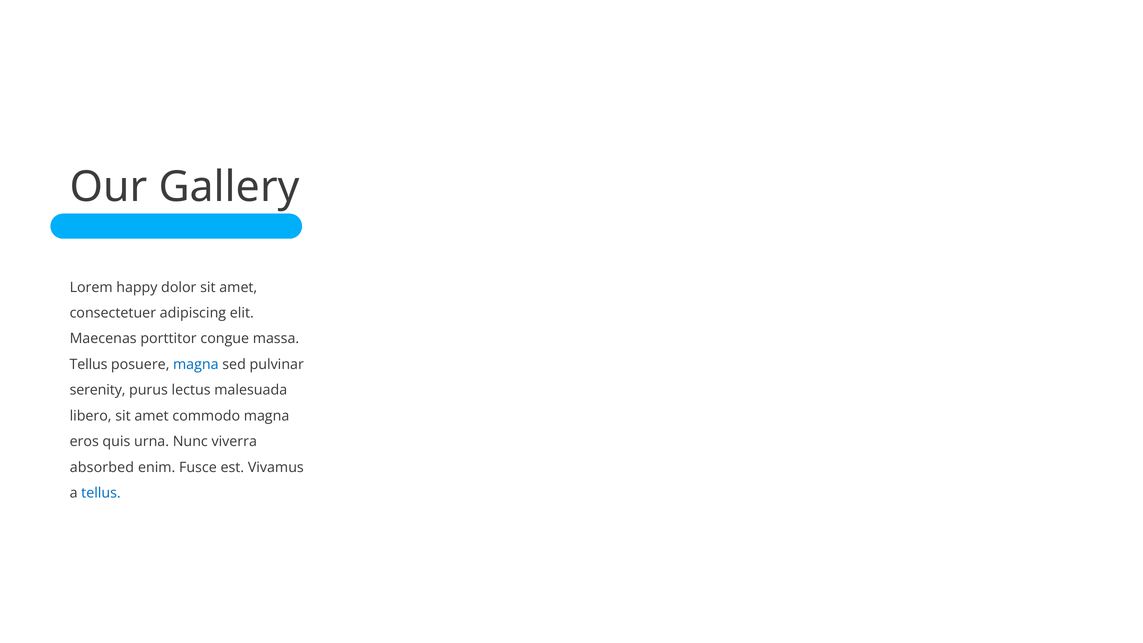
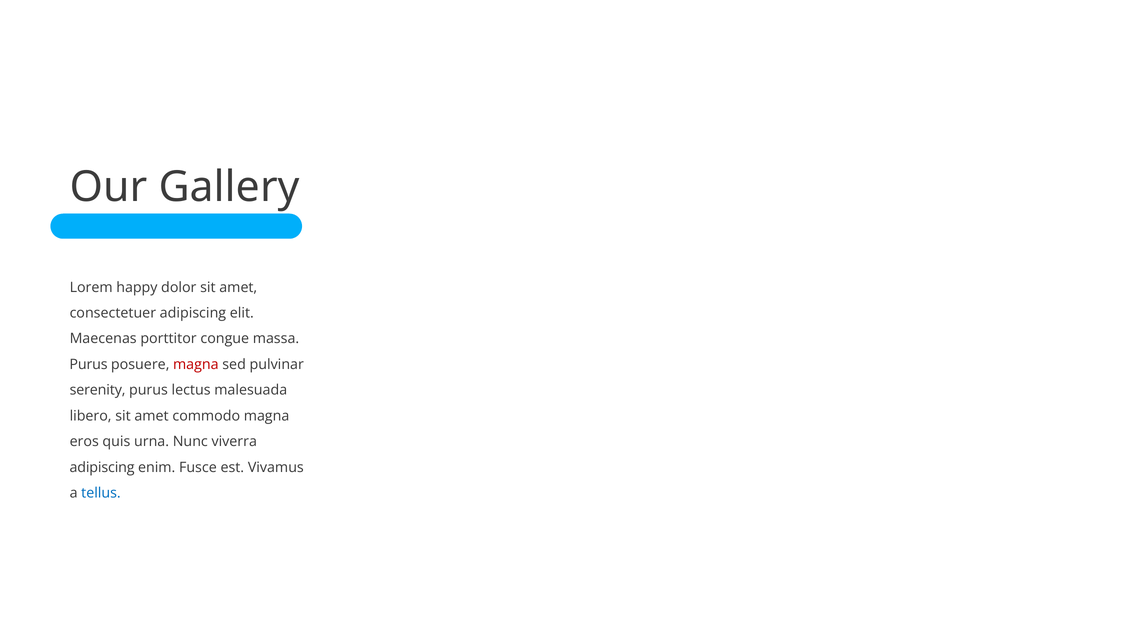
Tellus: Tellus -> Purus (89, 364)
magna colour: blue -> red (196, 364)
absorbed: absorbed -> adipiscing (102, 467)
